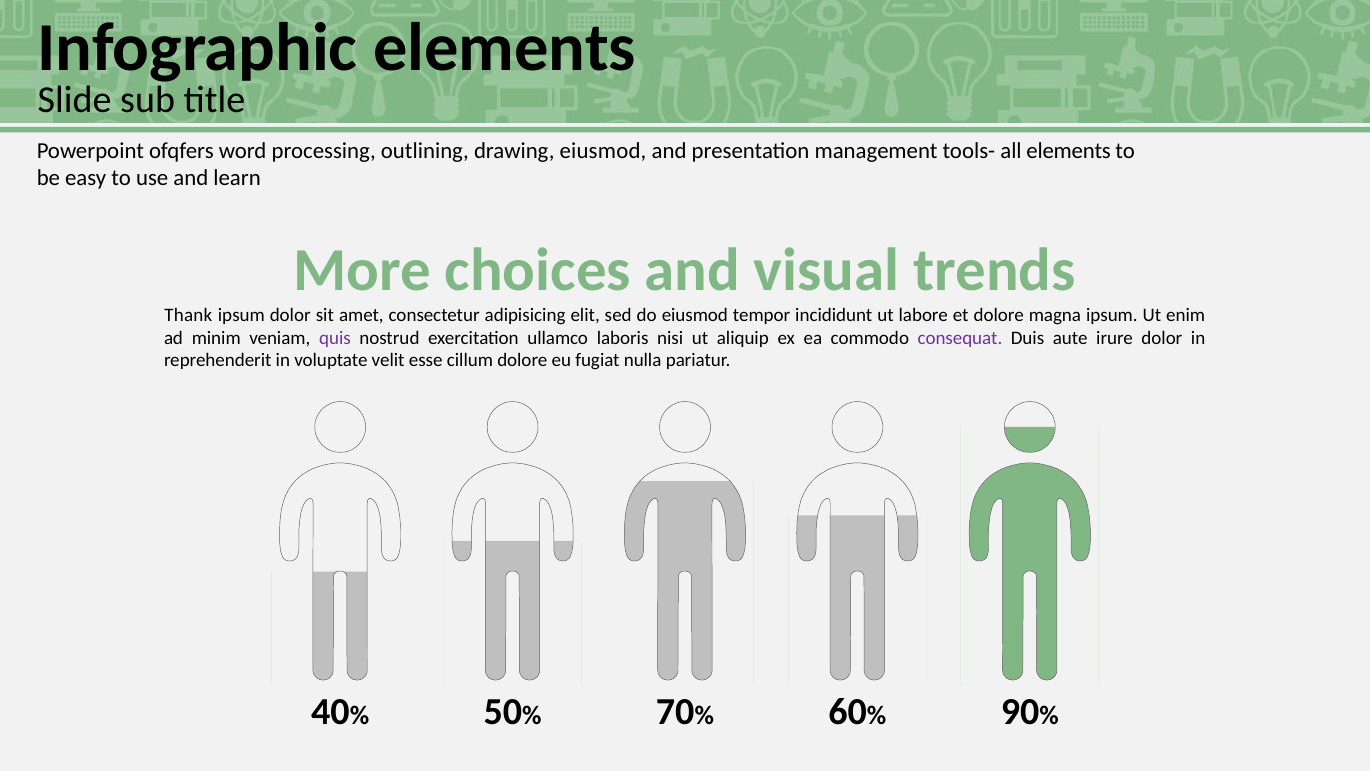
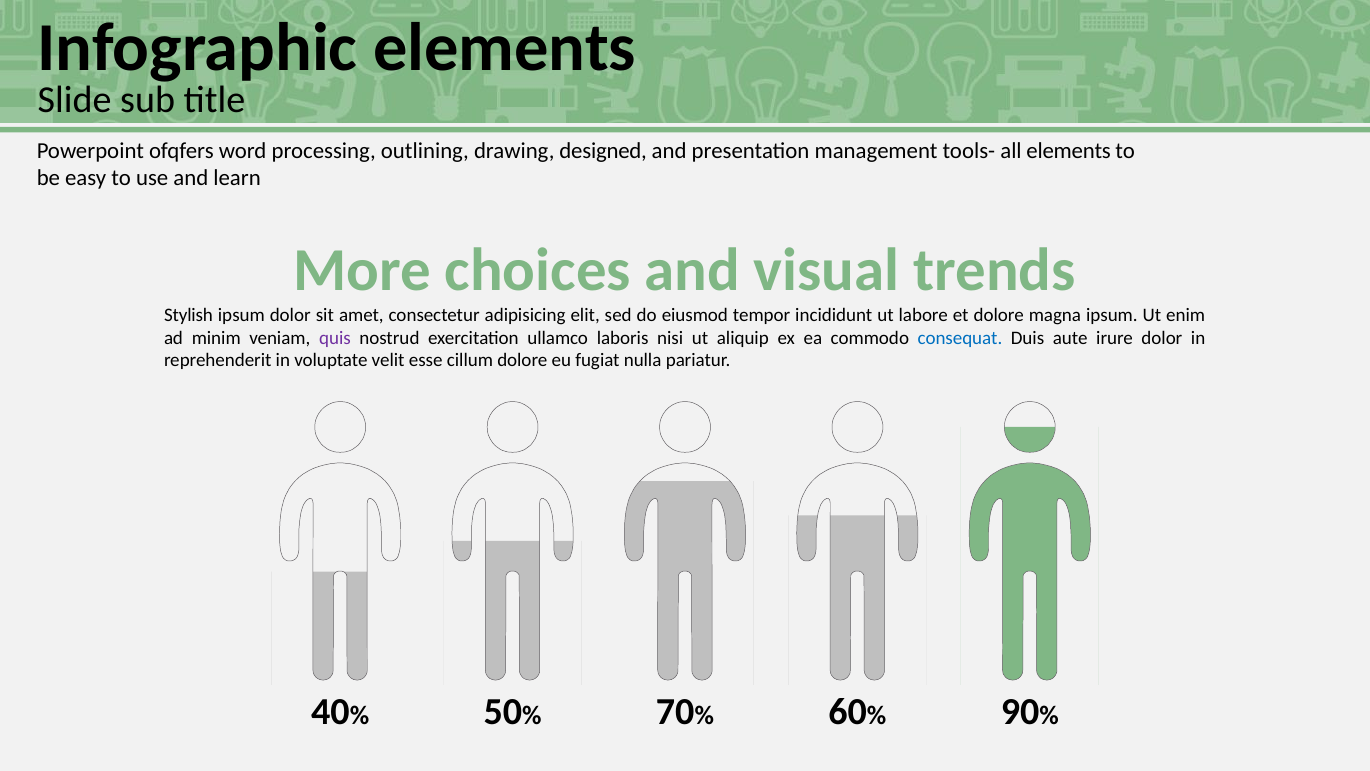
drawing eiusmod: eiusmod -> designed (603, 151)
Thank: Thank -> Stylish (189, 315)
consequat colour: purple -> blue (960, 338)
